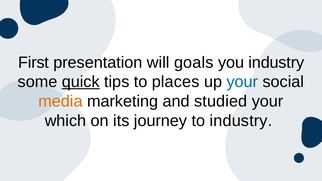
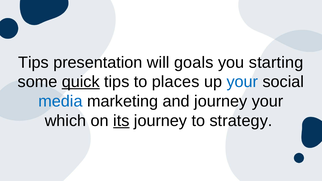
First: First -> Tips (33, 62)
you industry: industry -> starting (276, 62)
media colour: orange -> blue (61, 101)
and studied: studied -> journey (221, 101)
its underline: none -> present (121, 121)
to industry: industry -> strategy (241, 121)
